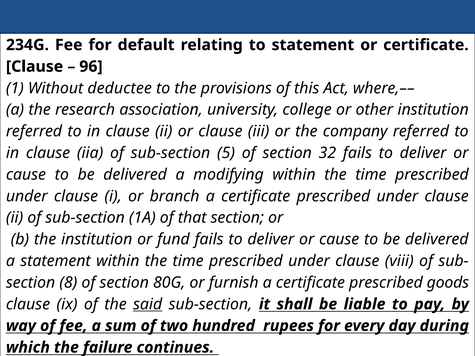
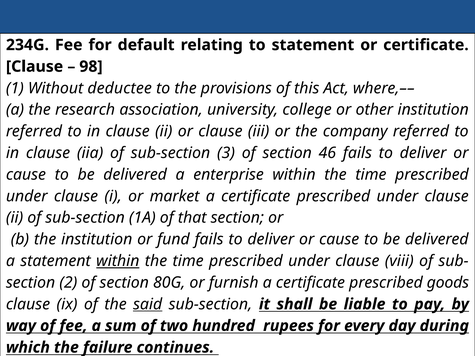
96: 96 -> 98 (91, 67)
5: 5 -> 3 (226, 153)
32: 32 -> 46 (327, 153)
modifying: modifying -> enterprise (229, 175)
branch: branch -> market (175, 196)
within underline: none -> present (118, 261)
section 8: 8 -> 2 (68, 283)
